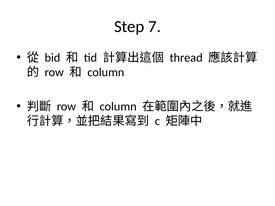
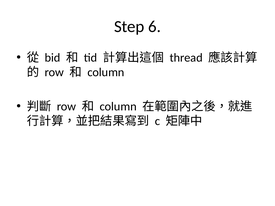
7: 7 -> 6 (155, 27)
